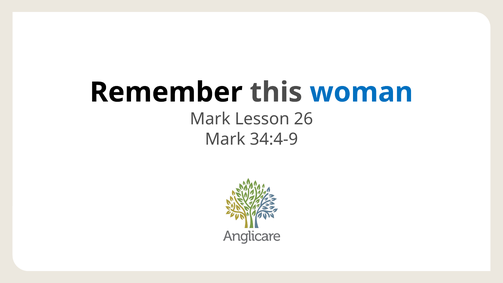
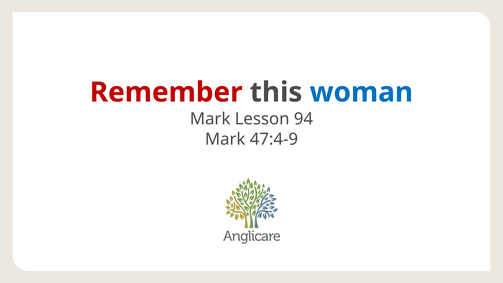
Remember colour: black -> red (166, 92)
26: 26 -> 94 (303, 119)
34:4-9: 34:4-9 -> 47:4-9 (274, 139)
